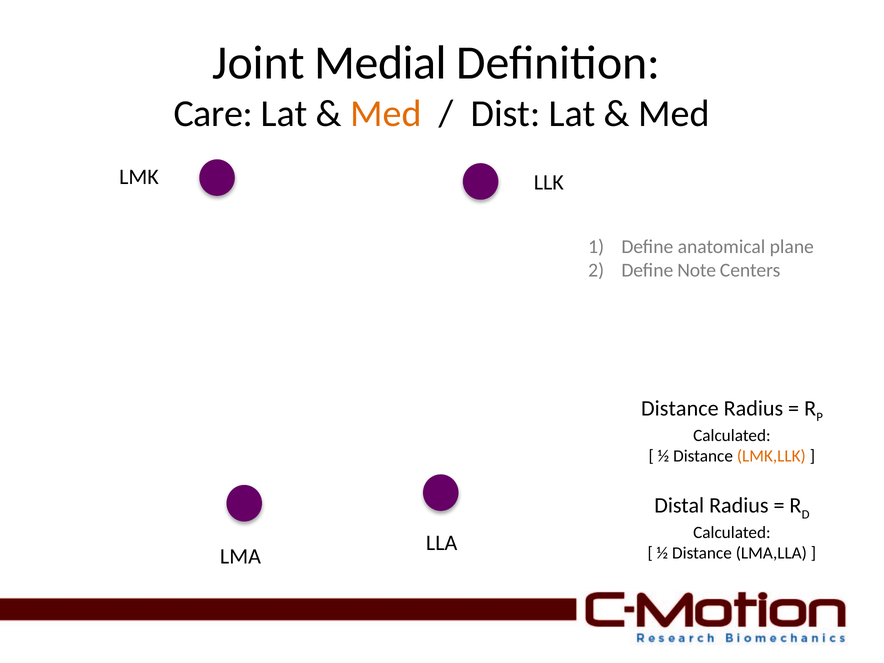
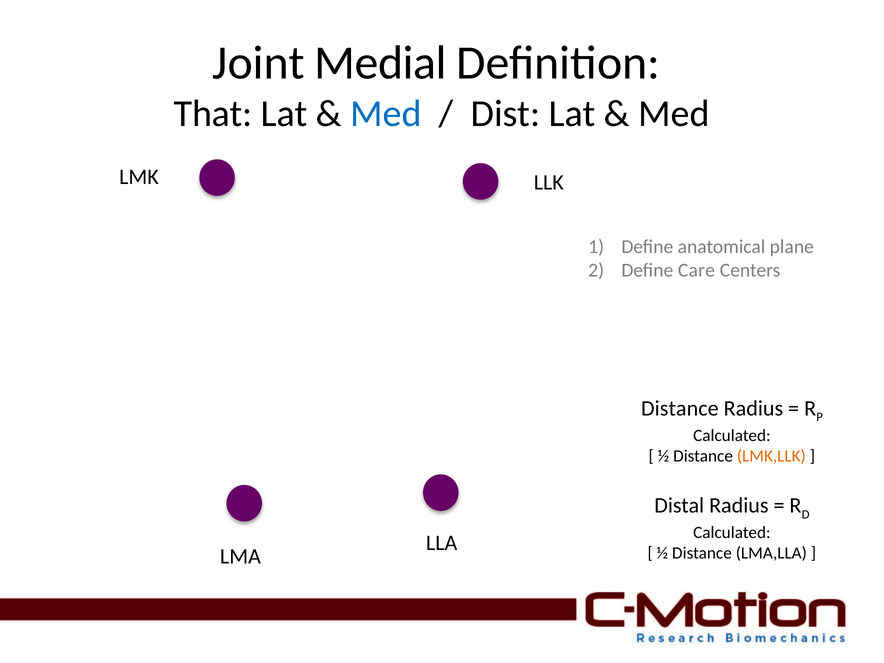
Care: Care -> That (213, 114)
Med colour: orange -> blue (386, 114)
Note: Note -> Care (696, 270)
